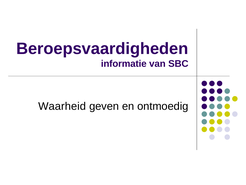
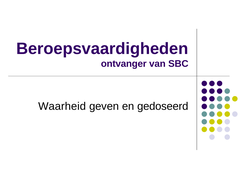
informatie: informatie -> ontvanger (124, 64)
ontmoedig: ontmoedig -> gedoseerd (163, 106)
